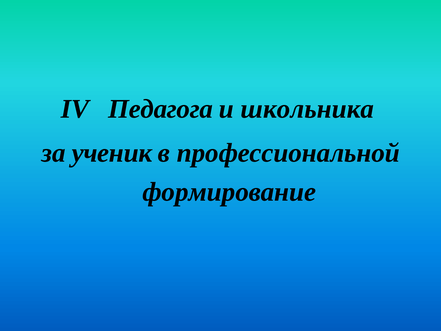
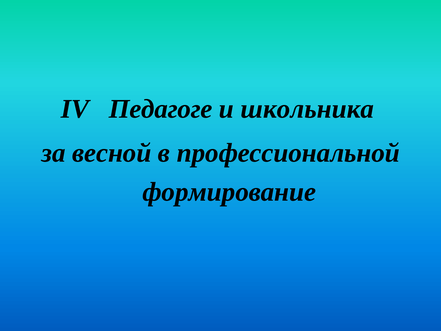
Педагога: Педагога -> Педагоге (161, 109)
ученик: ученик -> весной (112, 153)
